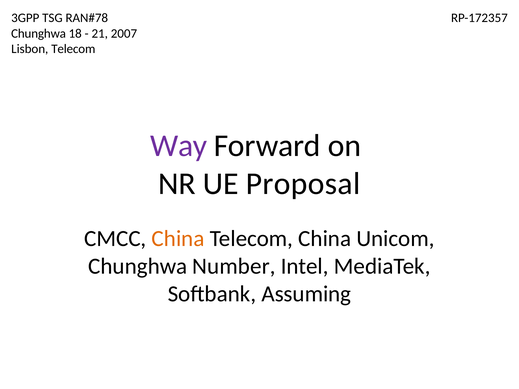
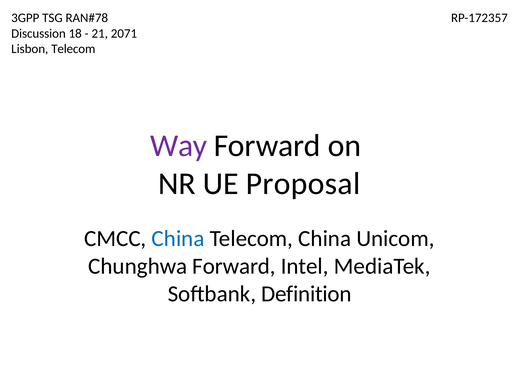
Chunghwa: Chunghwa -> Discussion (38, 33)
2007: 2007 -> 2071 (124, 33)
China colour: orange -> blue (178, 239)
Chunghwa Number: Number -> Forward (234, 266)
Assuming: Assuming -> Definition (306, 294)
